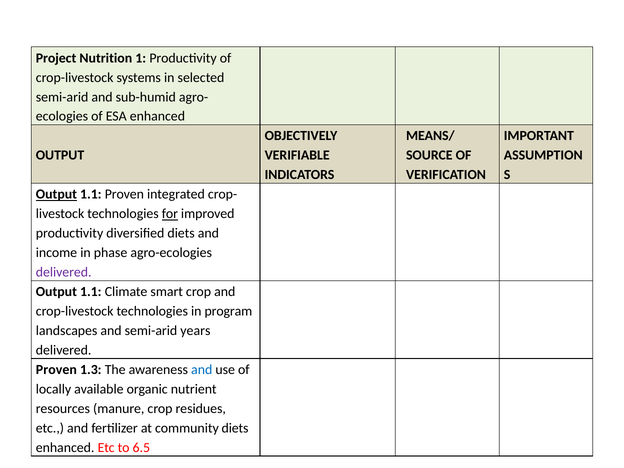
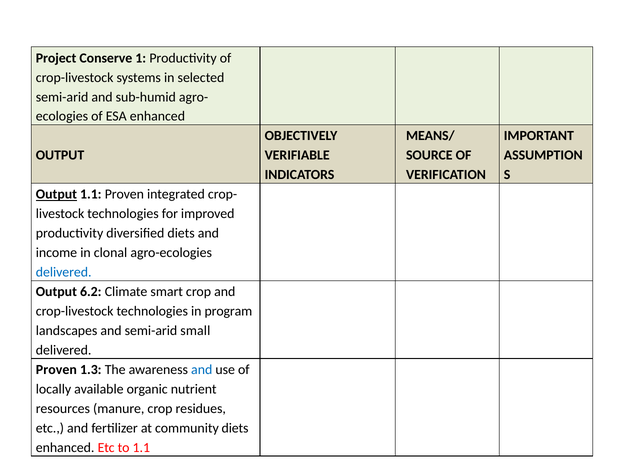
Nutrition: Nutrition -> Conserve (106, 58)
for underline: present -> none (170, 214)
phase: phase -> clonal (111, 253)
delivered colour: purple -> blue (64, 272)
1.1: 1.1 -> 6.2 (91, 292)
years: years -> small (195, 331)
to 6.5: 6.5 -> 1.1 (141, 448)
